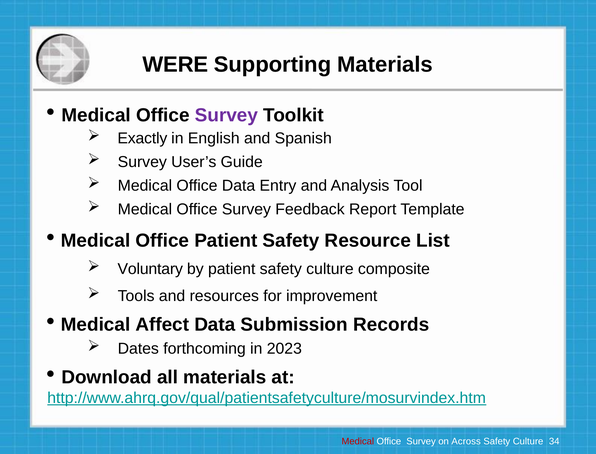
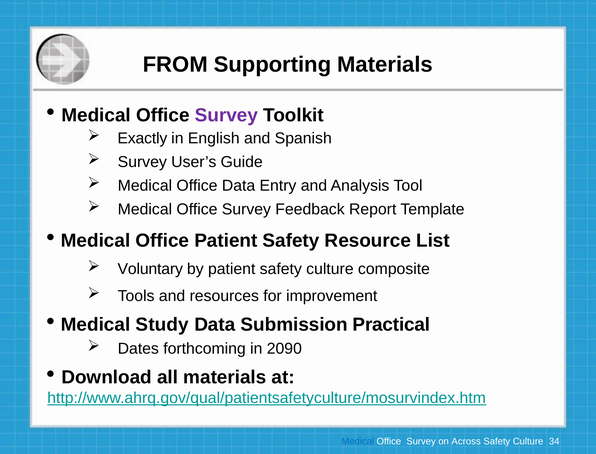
WERE: WERE -> FROM (175, 65)
Affect: Affect -> Study (162, 325)
Records: Records -> Practical (391, 325)
2023: 2023 -> 2090 (284, 349)
Medical colour: red -> blue (358, 441)
